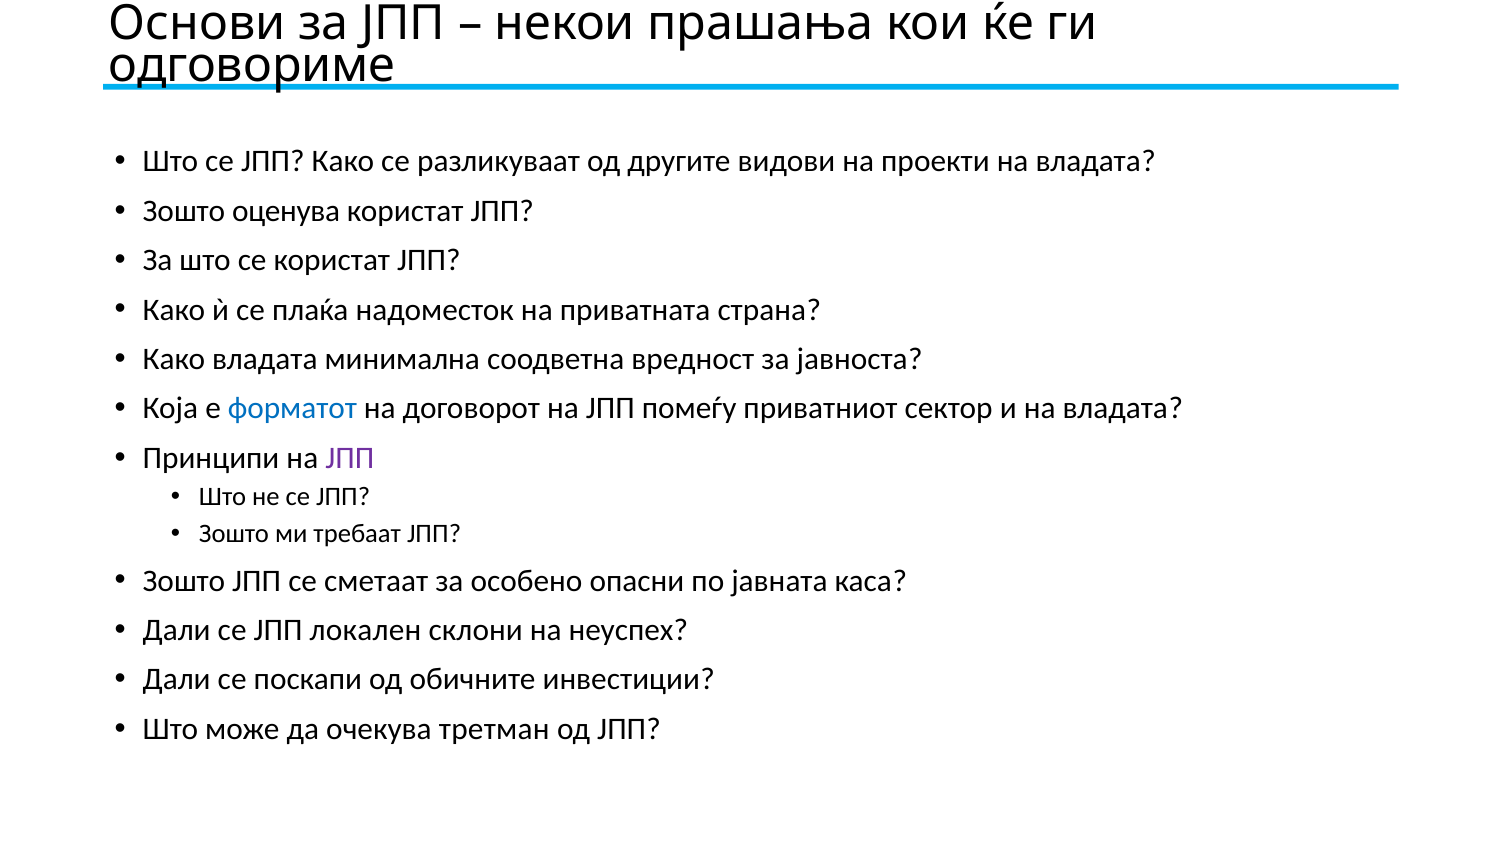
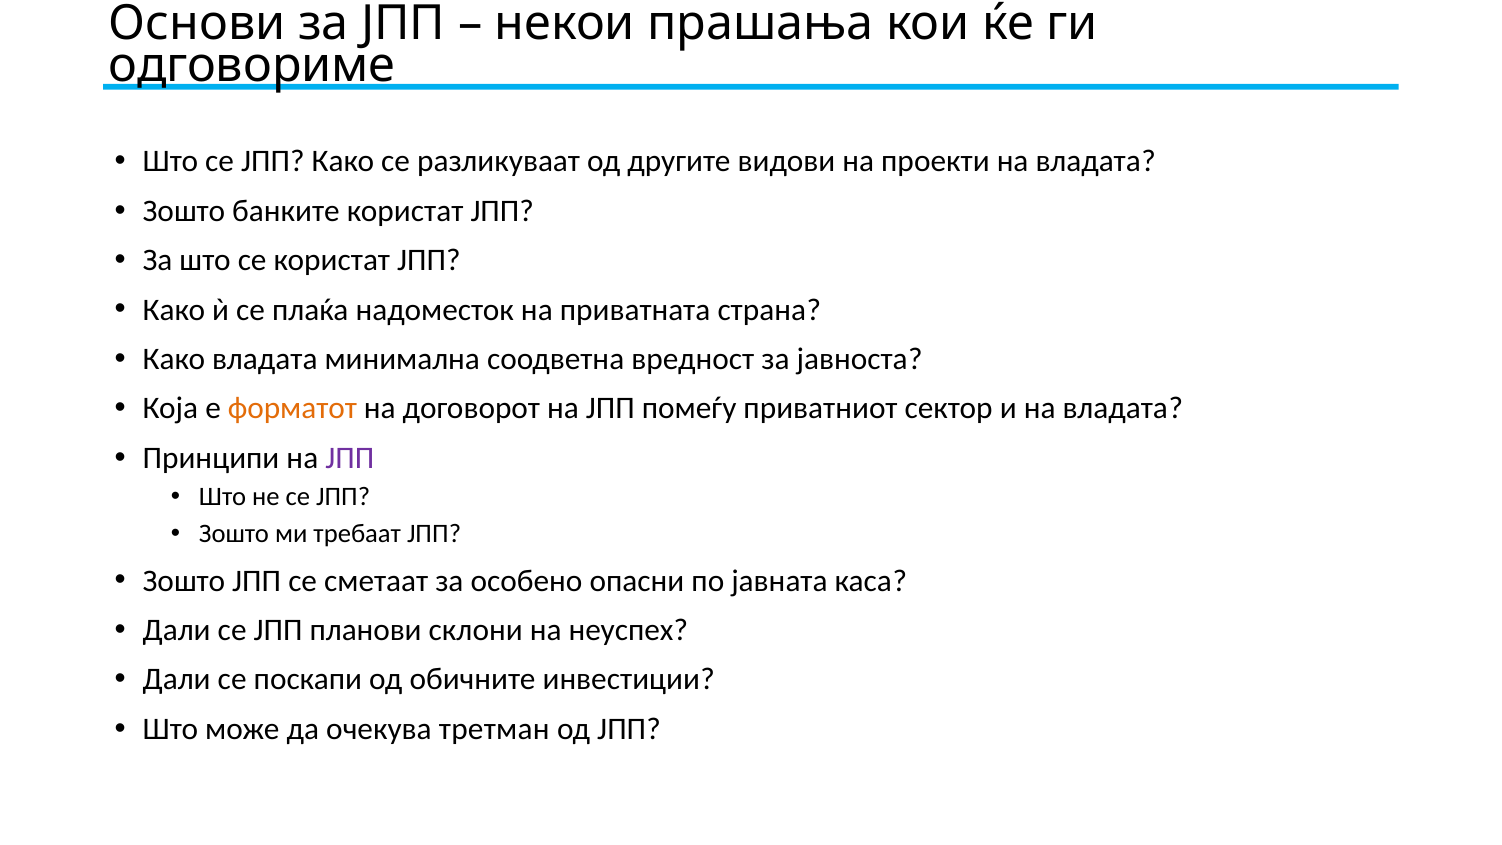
оценува: оценува -> банките (286, 211)
форматот colour: blue -> orange (292, 409)
локален: локален -> планови (366, 630)
